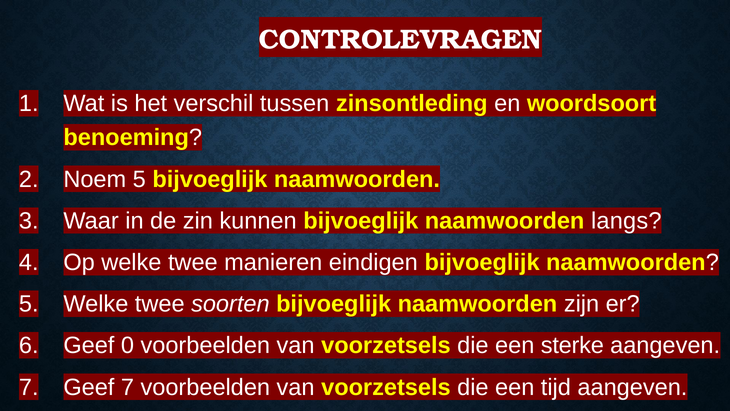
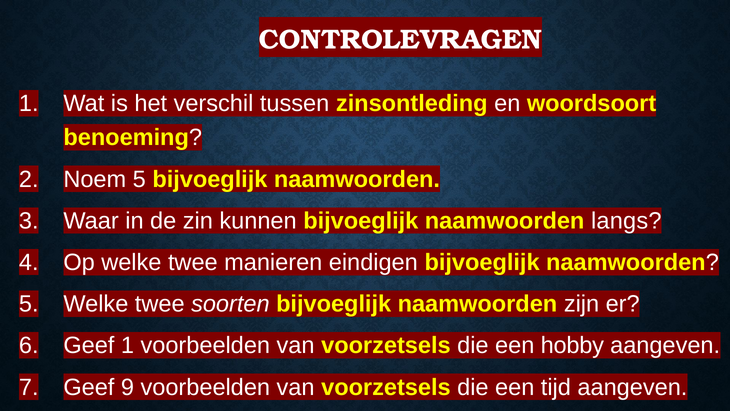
Geef 0: 0 -> 1 (128, 345)
sterke: sterke -> hobby (572, 345)
Geef 7: 7 -> 9 (128, 387)
